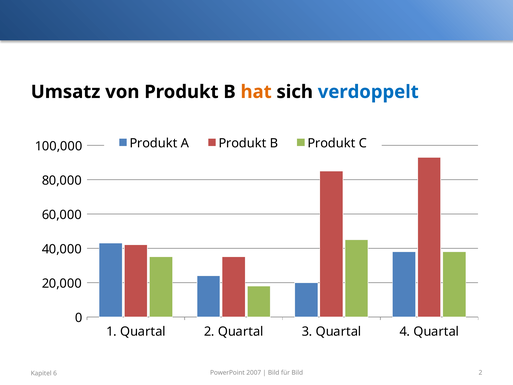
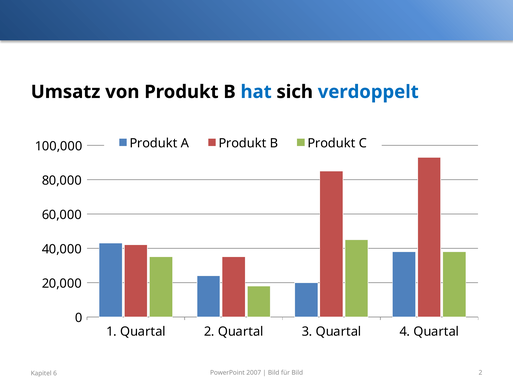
hat colour: orange -> blue (256, 92)
